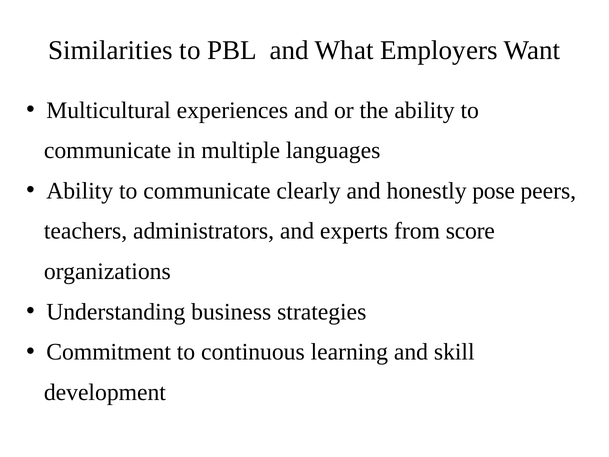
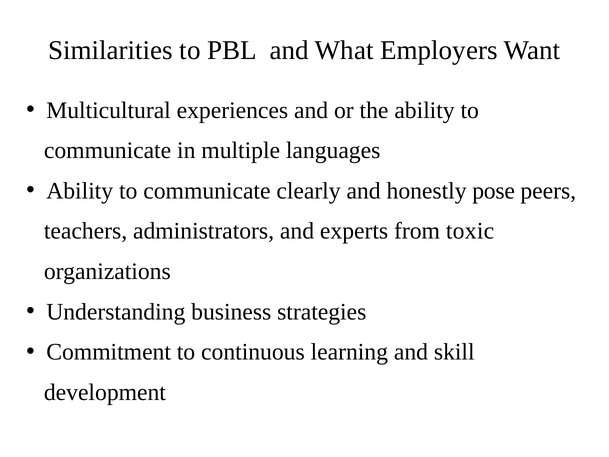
score: score -> toxic (470, 231)
